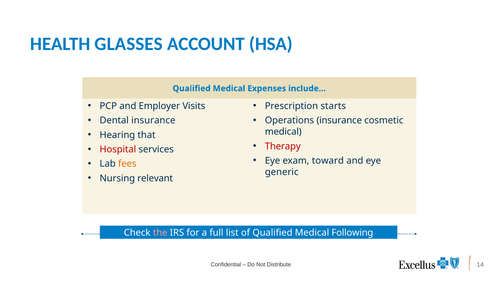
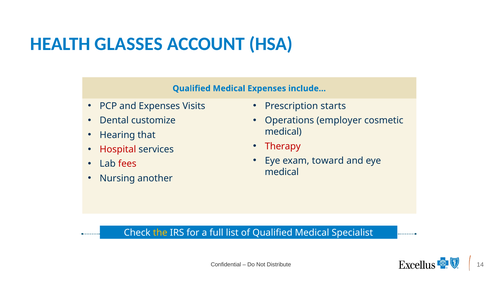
and Employer: Employer -> Expenses (159, 106)
Dental insurance: insurance -> customize (153, 120)
Operations insurance: insurance -> employer (339, 120)
fees colour: orange -> red (127, 163)
generic: generic -> medical (282, 172)
relevant: relevant -> another (155, 178)
the colour: pink -> yellow (160, 232)
Following: Following -> Specialist (352, 232)
